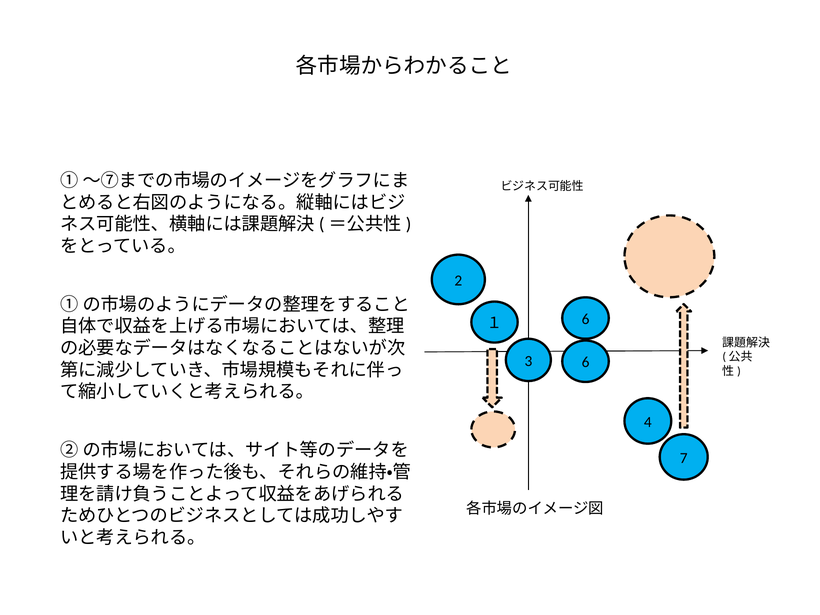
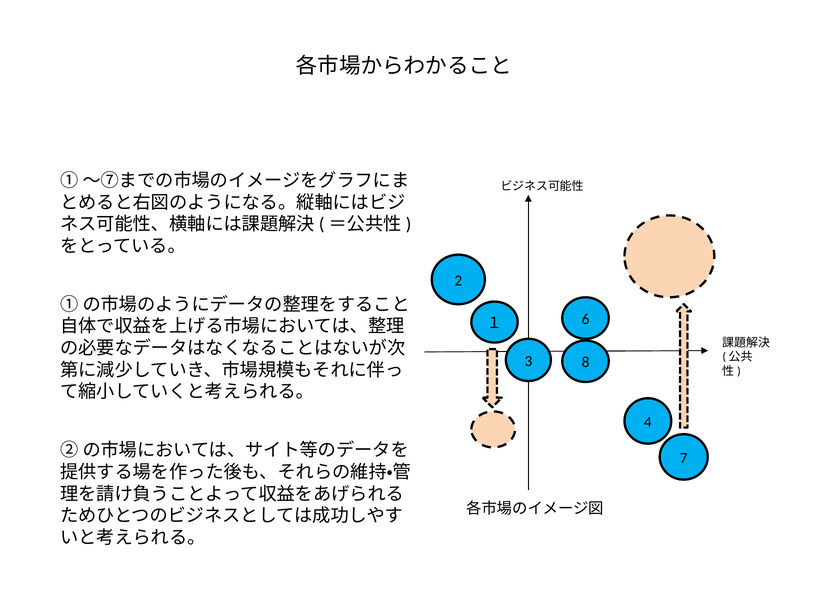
3 6: 6 -> 8 (586, 362)
